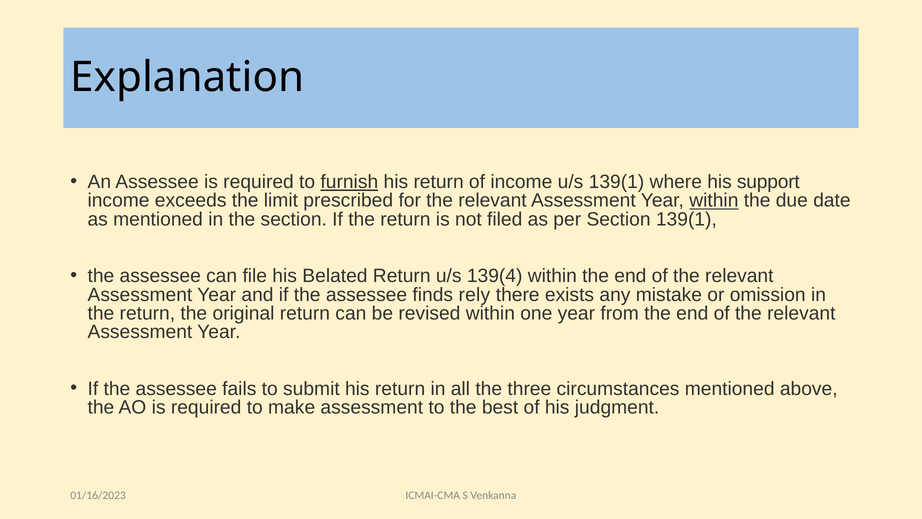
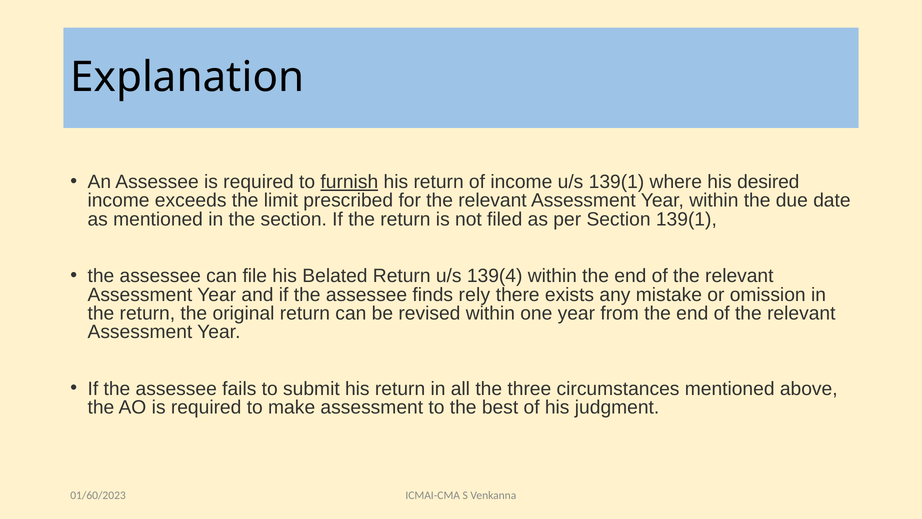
support: support -> desired (768, 182)
within underline: present -> none (714, 200)
01/16/2023: 01/16/2023 -> 01/60/2023 (98, 495)
